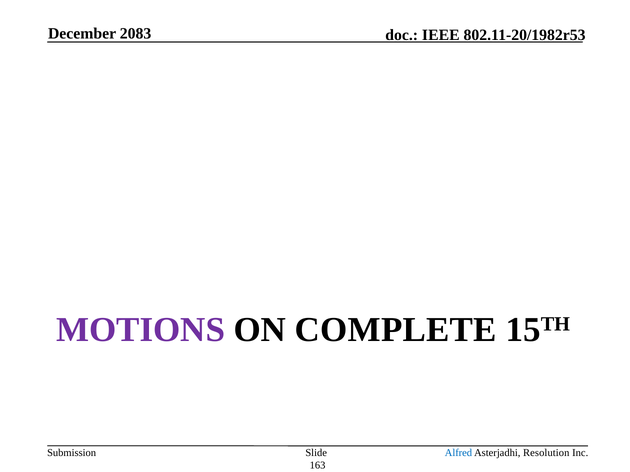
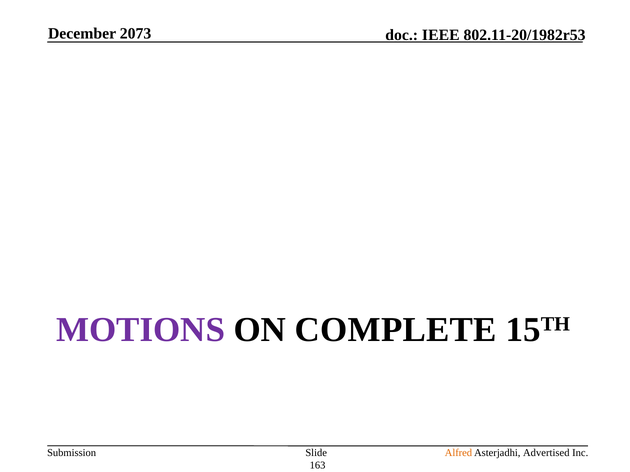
2083: 2083 -> 2073 (136, 33)
Alfred colour: blue -> orange (458, 453)
Resolution: Resolution -> Advertised (546, 453)
